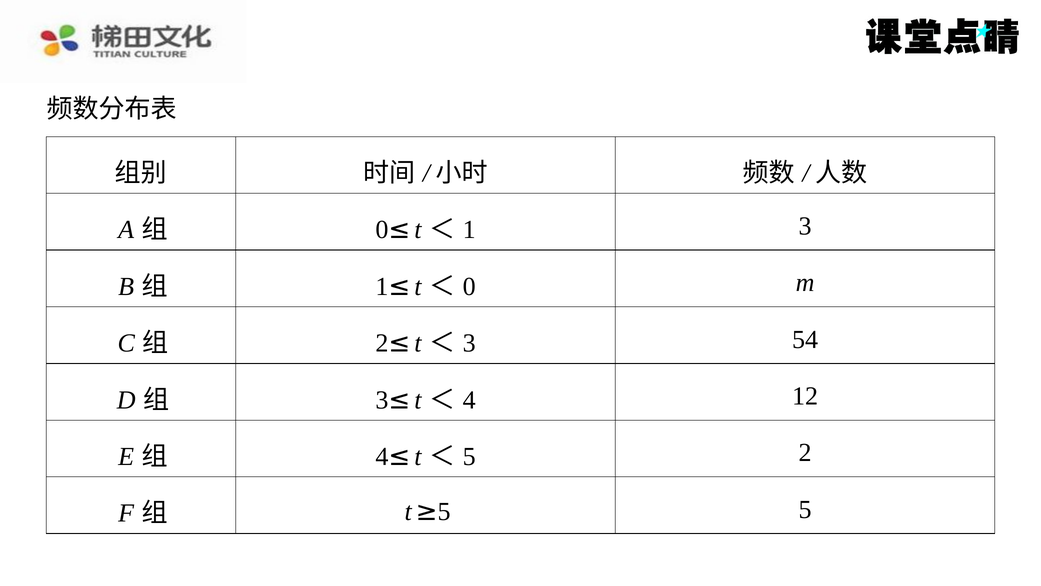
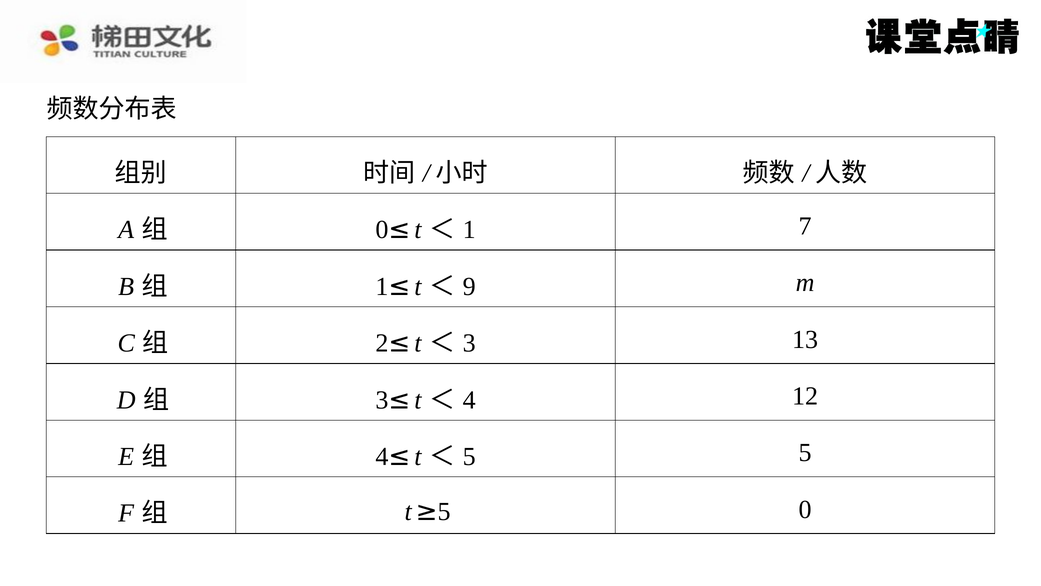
3: 3 -> 7 (805, 226)
0: 0 -> 9 (469, 286)
54: 54 -> 13 (805, 339)
2: 2 -> 5 (805, 453)
≥5 5: 5 -> 0 (805, 509)
